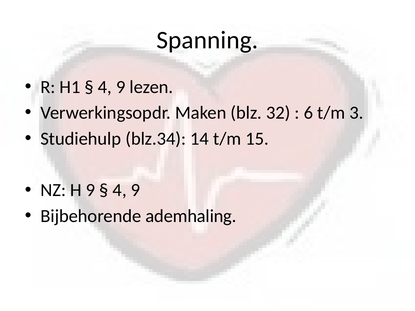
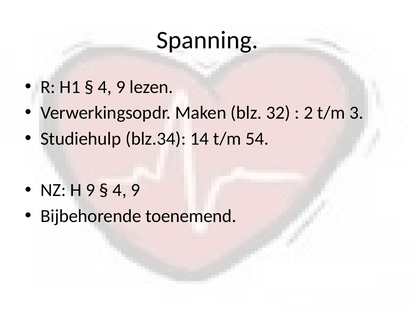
6: 6 -> 2 (308, 113)
15: 15 -> 54 (257, 139)
ademhaling: ademhaling -> toenemend (191, 216)
